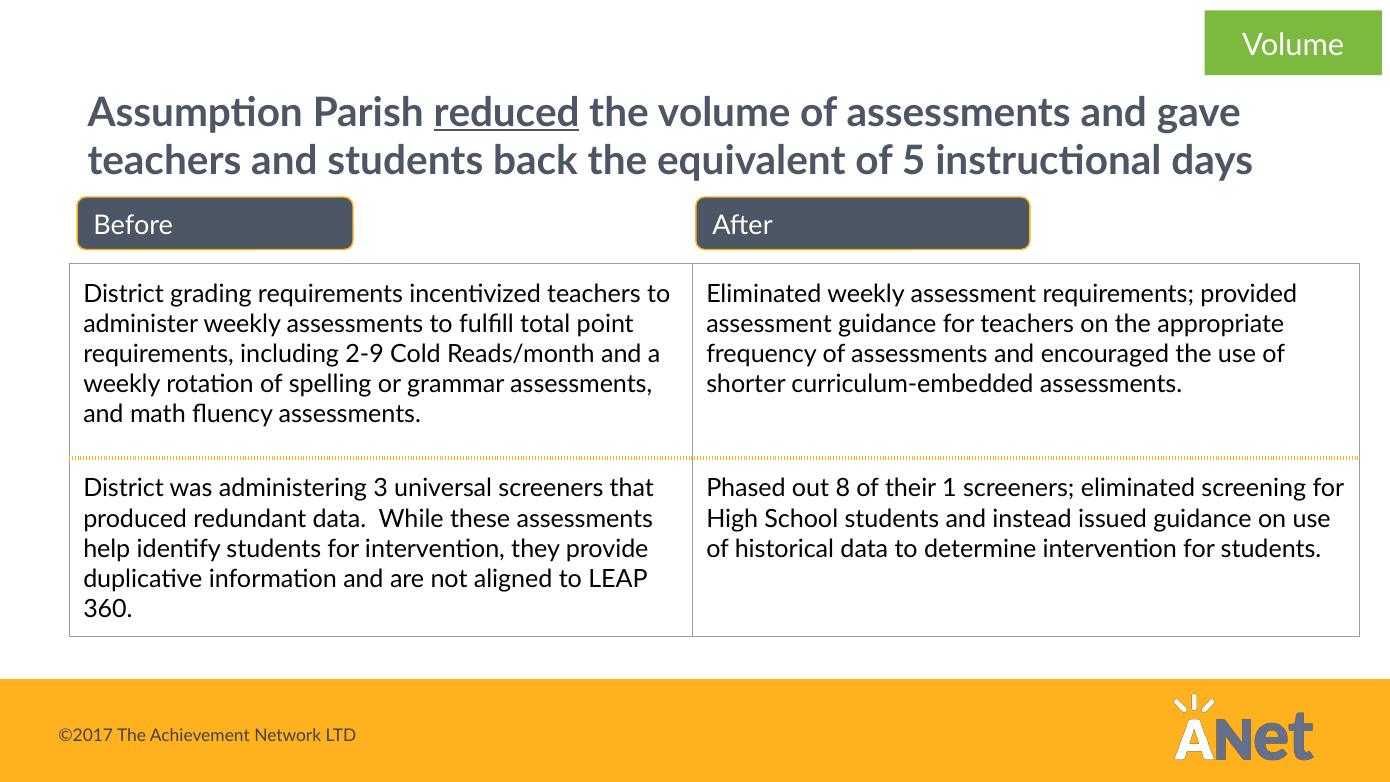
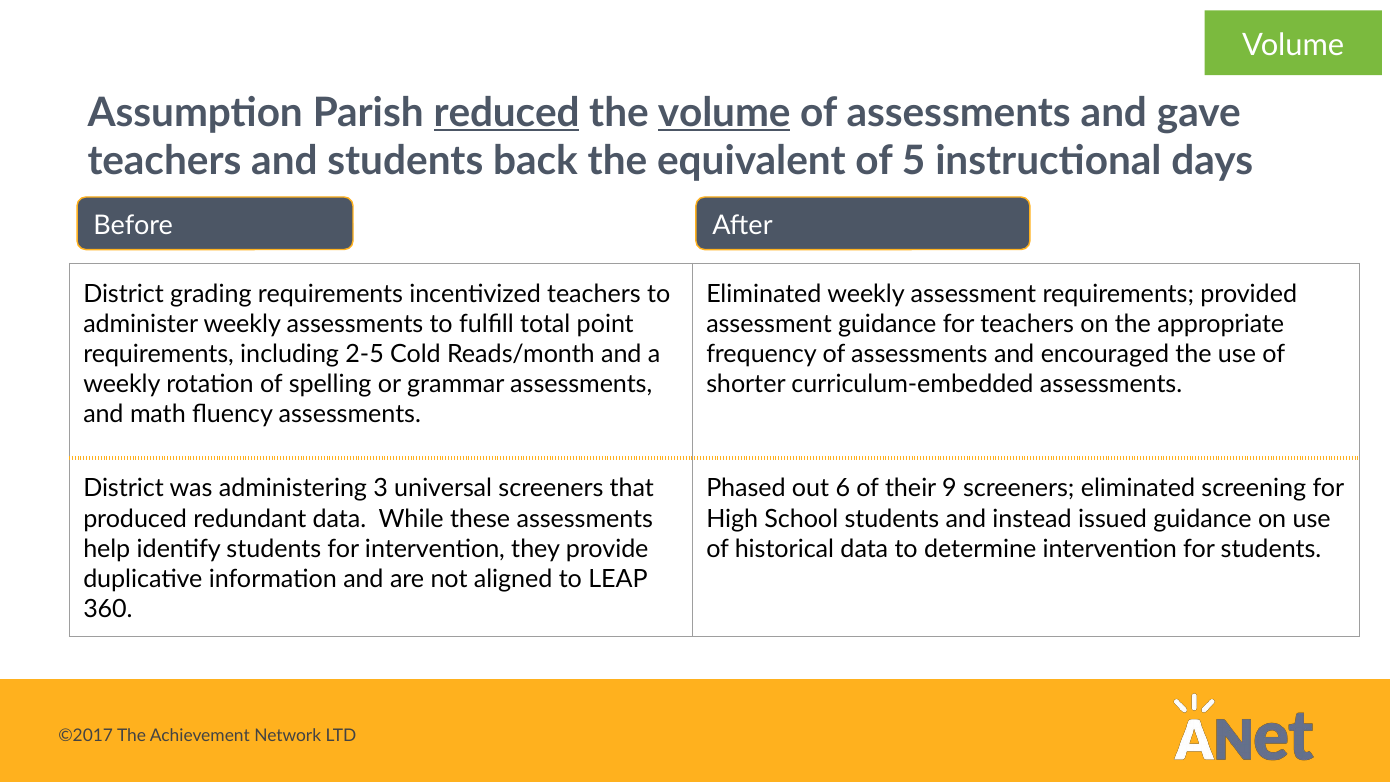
volume underline: none -> present (724, 113)
2-9: 2-9 -> 2-5 (365, 354)
8: 8 -> 6 (843, 489)
1: 1 -> 9 (949, 489)
